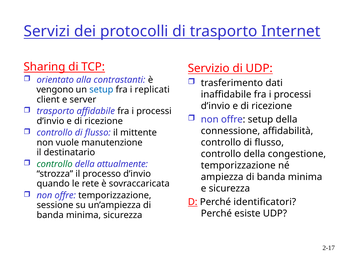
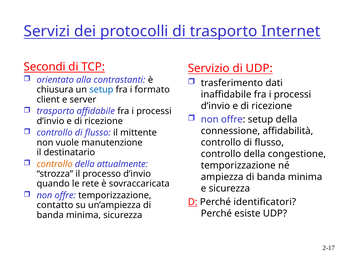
Sharing: Sharing -> Secondi (45, 67)
vengono: vengono -> chiusura (55, 90)
replicati: replicati -> formato (152, 90)
controllo colour: green -> orange (55, 164)
sessione: sessione -> contatto (55, 206)
